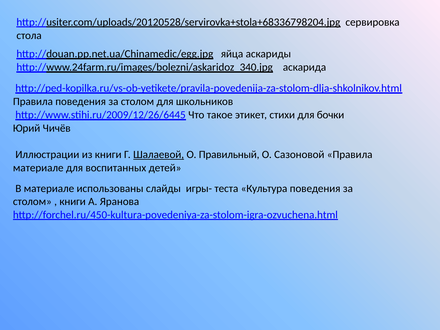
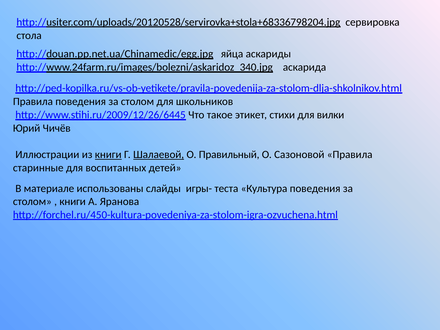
бочки: бочки -> вилки (331, 115)
книги underline: none -> present (108, 155)
материале: материале -> старинные (38, 168)
